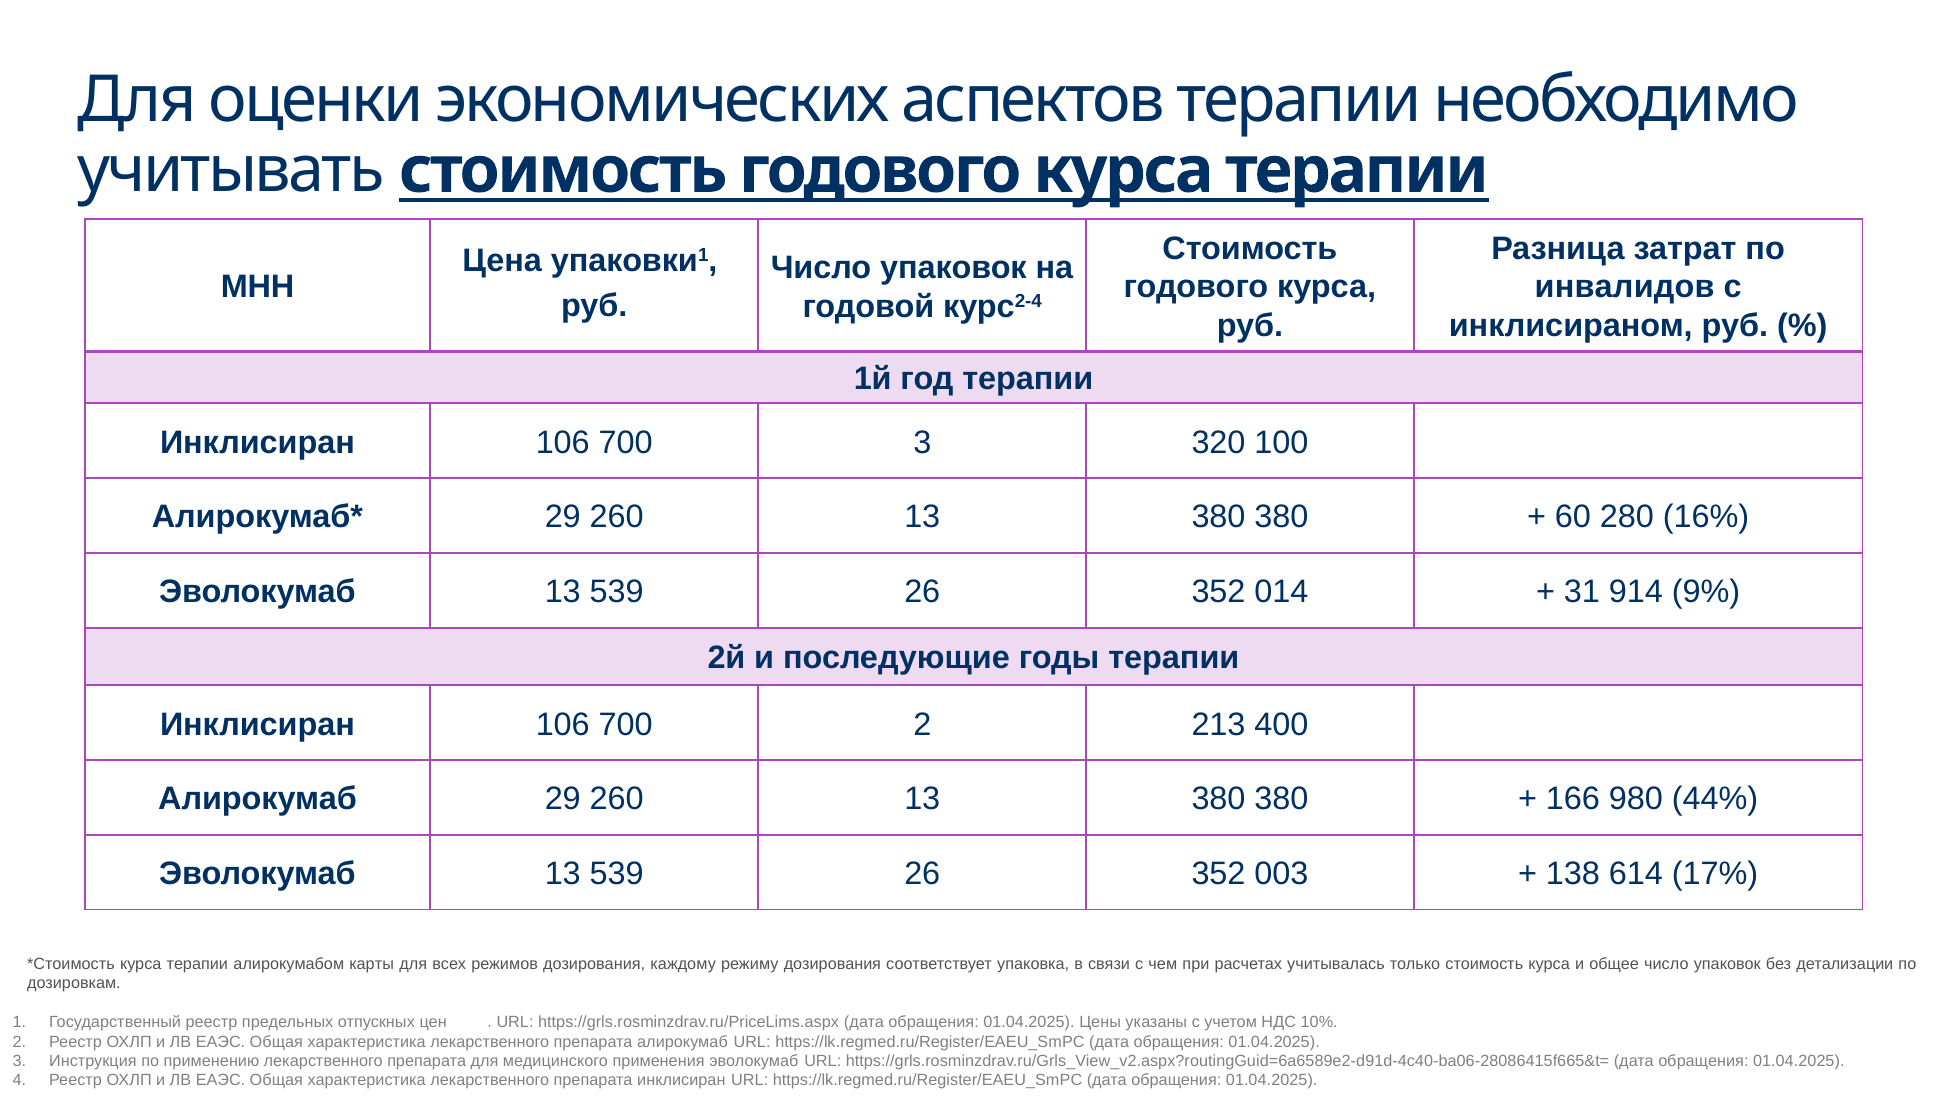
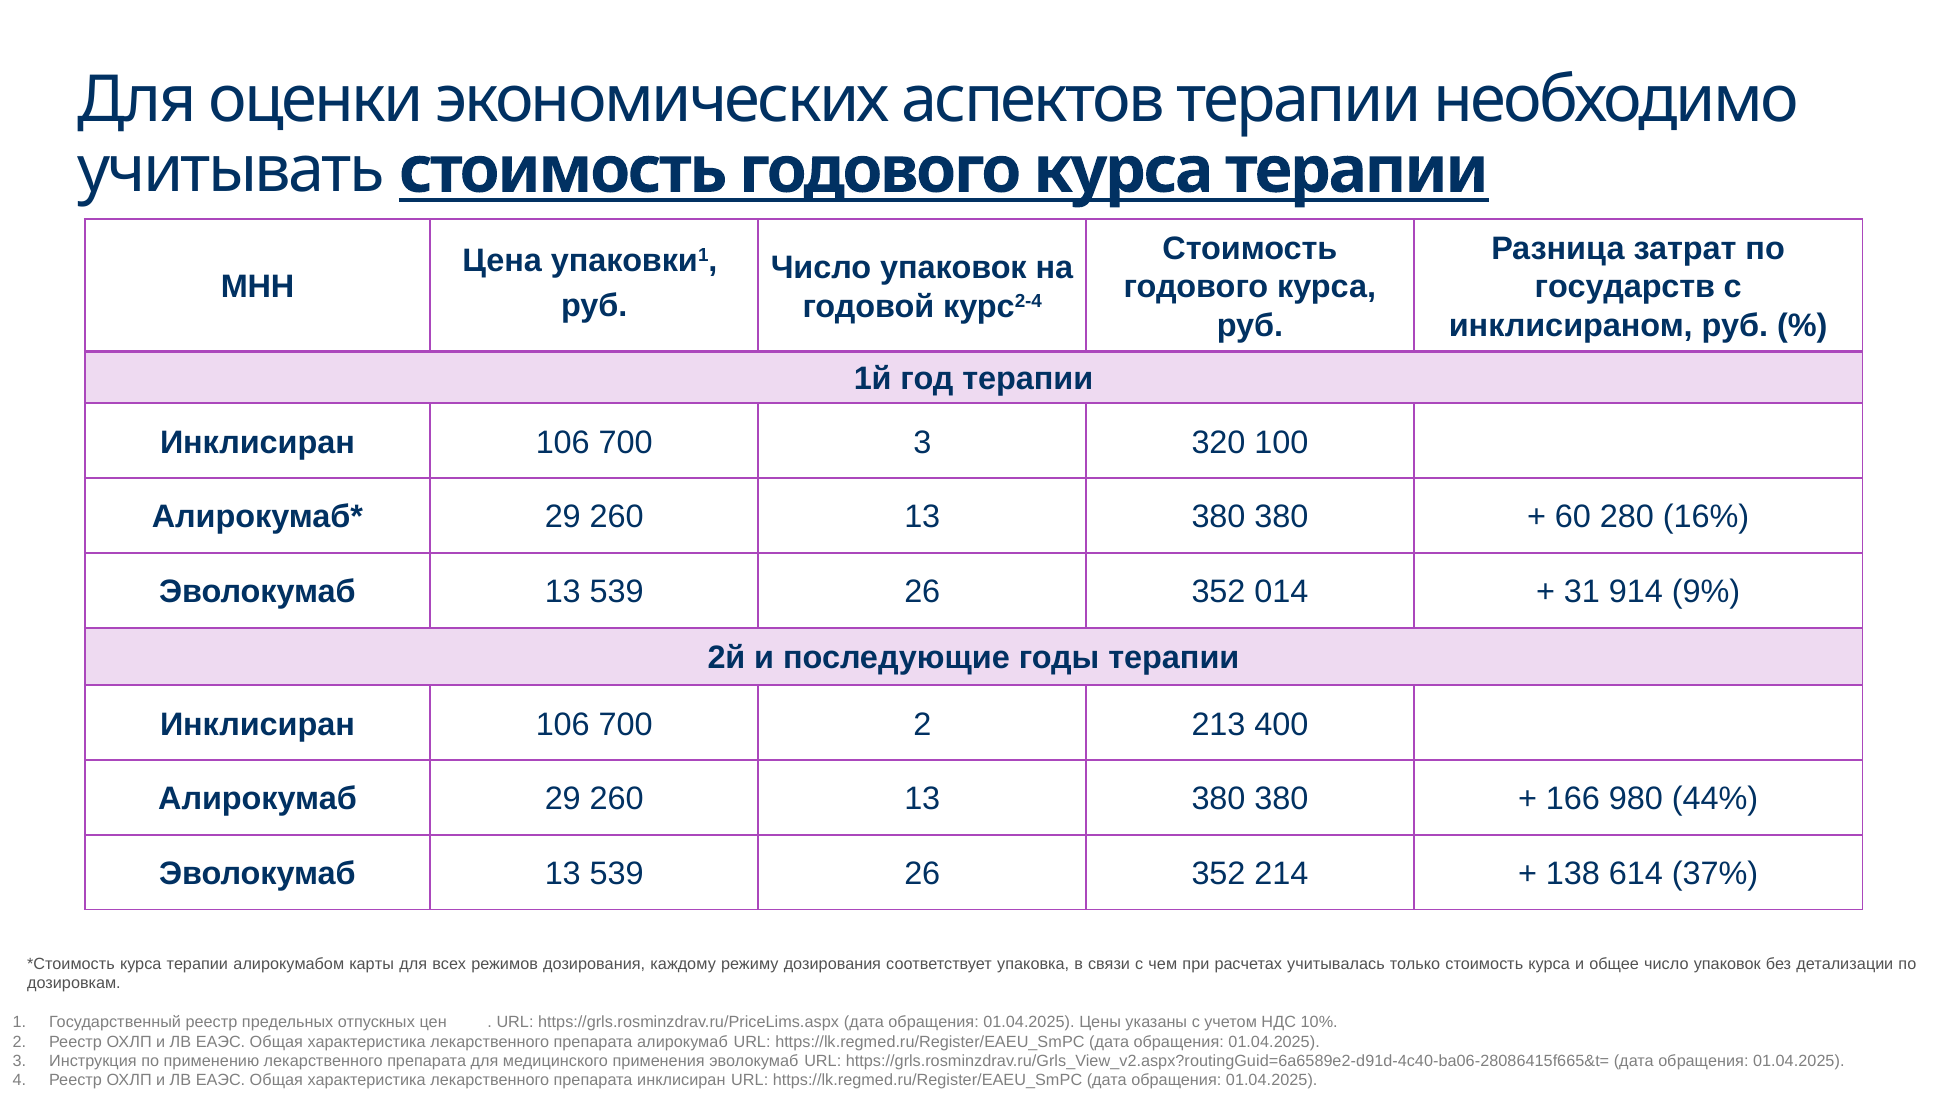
инвалидов: инвалидов -> государств (1625, 287)
003: 003 -> 214 (1281, 874)
17%: 17% -> 37% (1715, 874)
